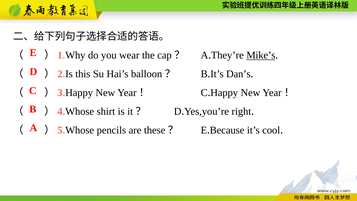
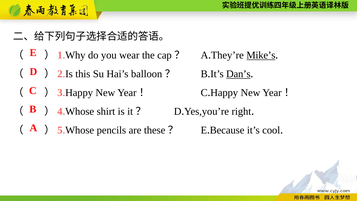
Dan’s underline: none -> present (238, 74)
